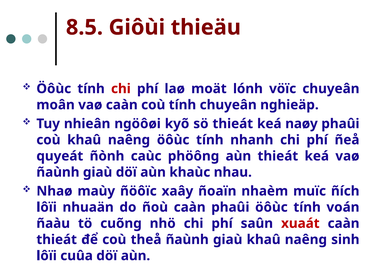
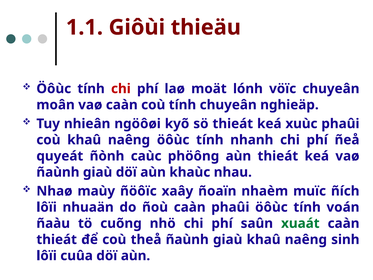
8.5: 8.5 -> 1.1 (84, 27)
naøy: naøy -> xuùc (301, 124)
xuaát colour: red -> green (300, 223)
